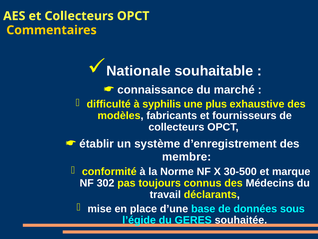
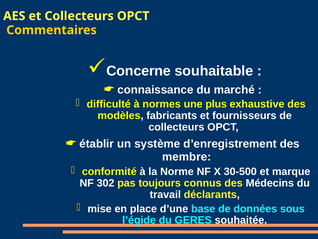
Nationale: Nationale -> Concerne (139, 71)
syphilis: syphilis -> normes (162, 104)
